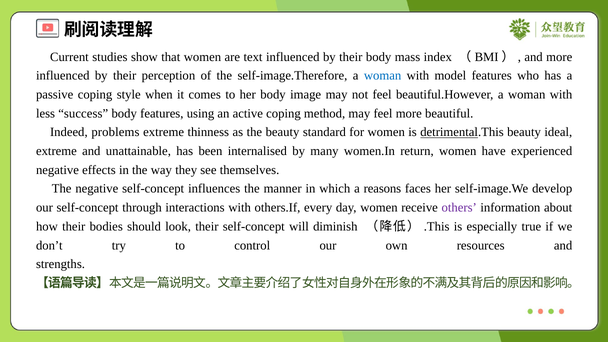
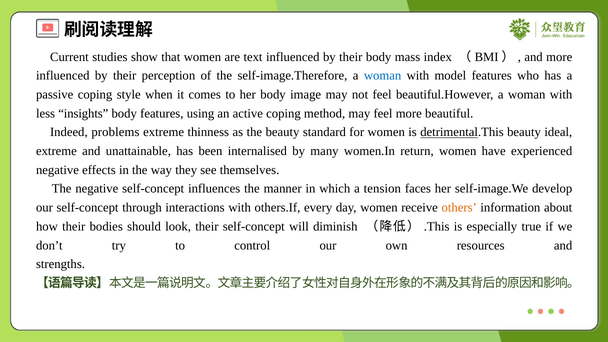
success: success -> insights (83, 113)
reasons: reasons -> tension (382, 189)
others colour: purple -> orange (459, 208)
